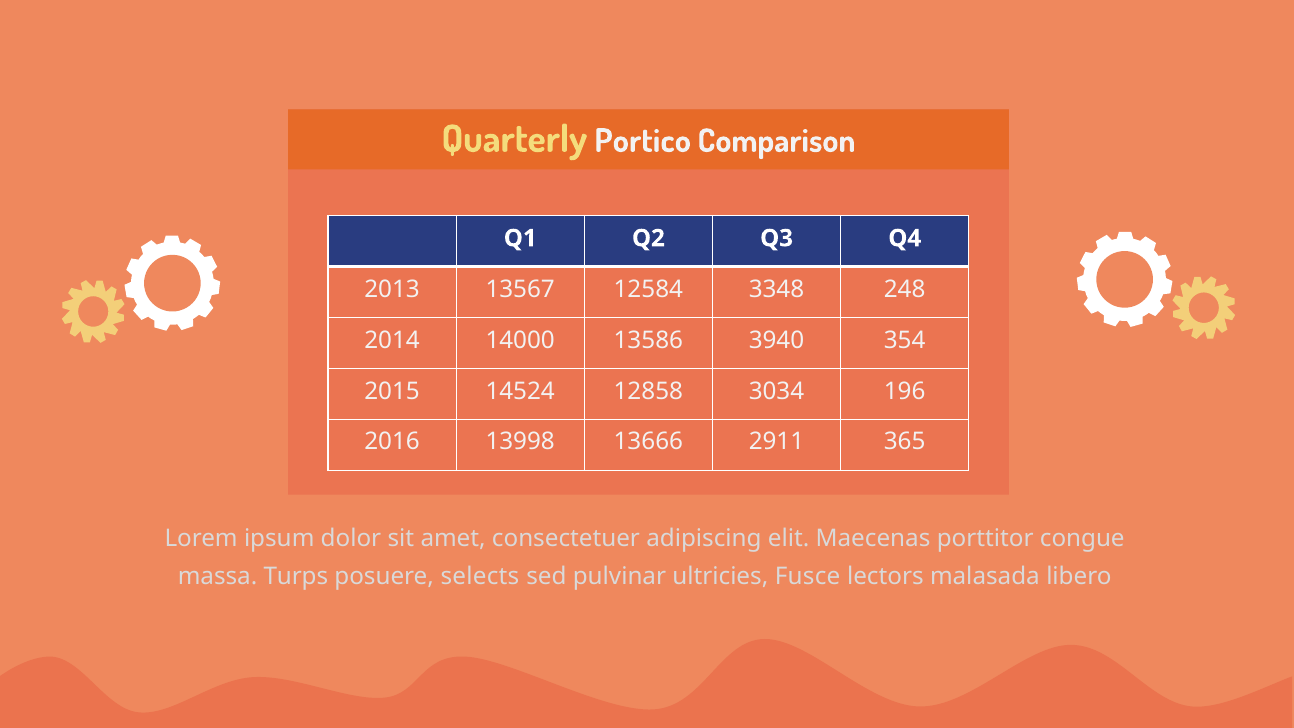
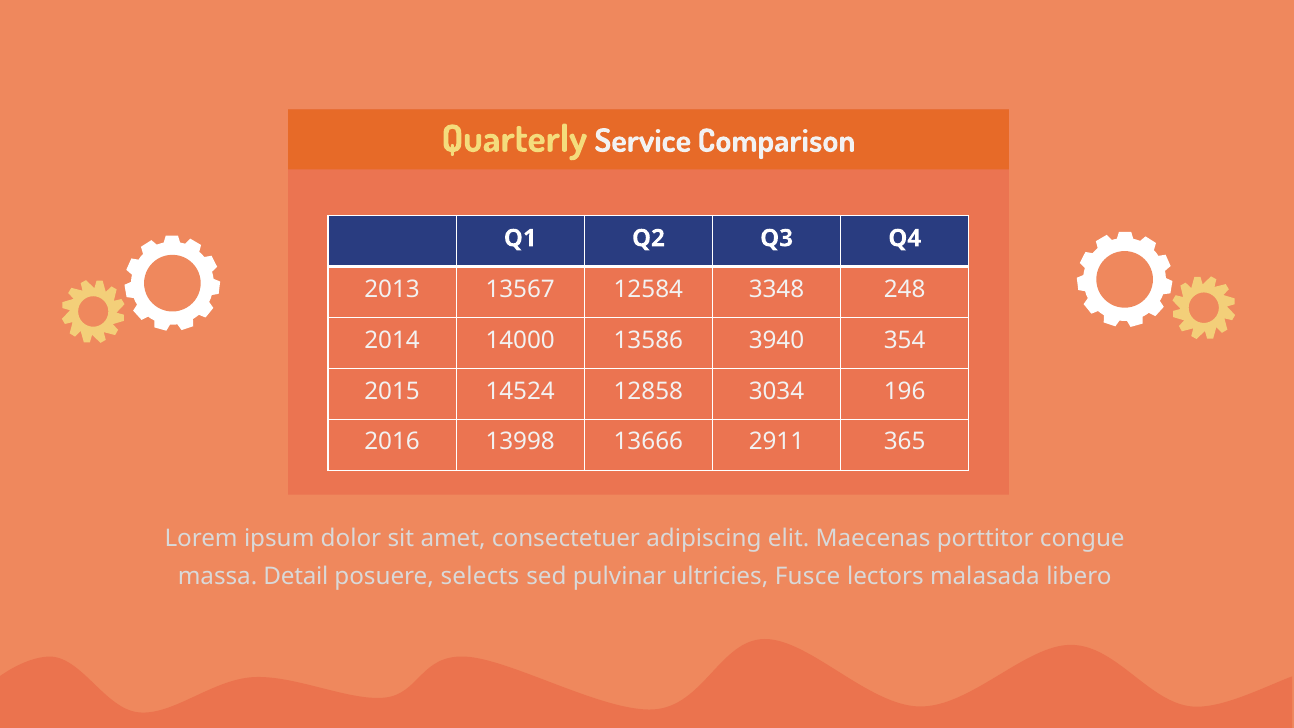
Portico: Portico -> Service (643, 141)
Turps: Turps -> Detail (296, 576)
